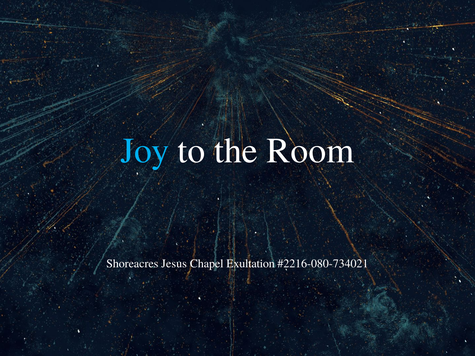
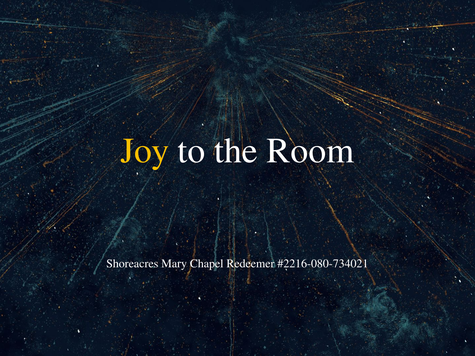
Joy colour: light blue -> yellow (145, 151)
Jesus: Jesus -> Mary (174, 264)
Exultation: Exultation -> Redeemer (250, 264)
